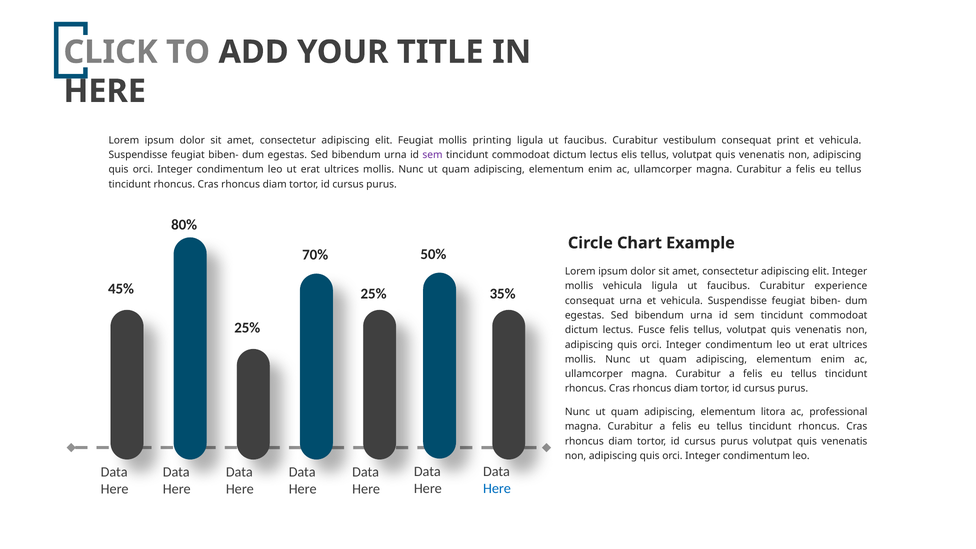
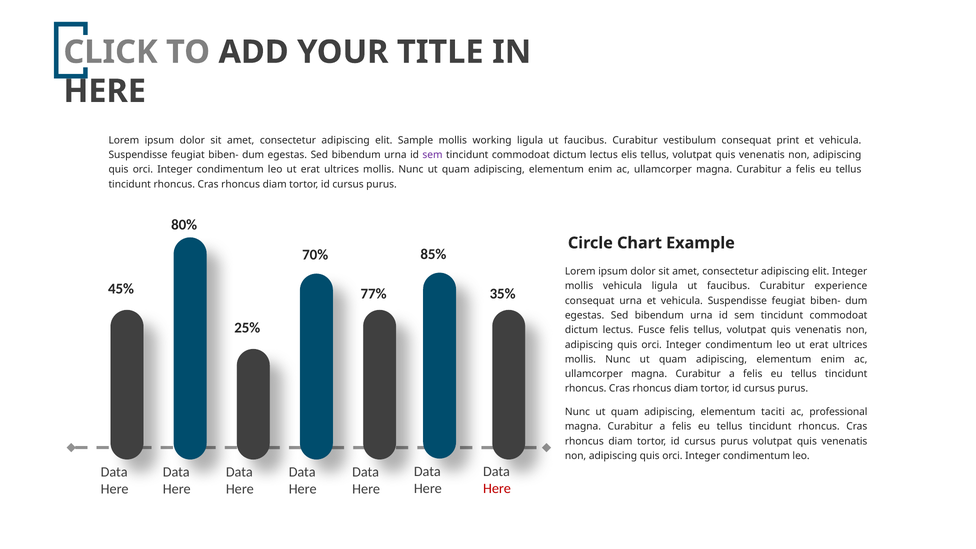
elit Feugiat: Feugiat -> Sample (416, 140)
printing: printing -> working (492, 140)
50%: 50% -> 85% (433, 254)
25%: 25% -> 77% (374, 294)
litora: litora -> taciti (773, 412)
Here colour: blue -> red (497, 489)
